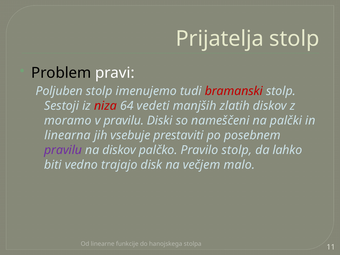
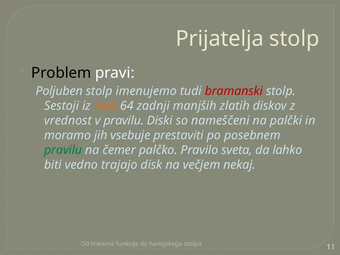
niza colour: red -> orange (105, 106)
vedeti: vedeti -> zadnji (153, 106)
moramo: moramo -> vrednost (68, 121)
linearna: linearna -> moramo (68, 135)
pravilu colour: purple -> green (63, 150)
na diskov: diskov -> čemer (119, 150)
Pravilo stolp: stolp -> sveta (237, 150)
malo: malo -> nekaj (239, 165)
